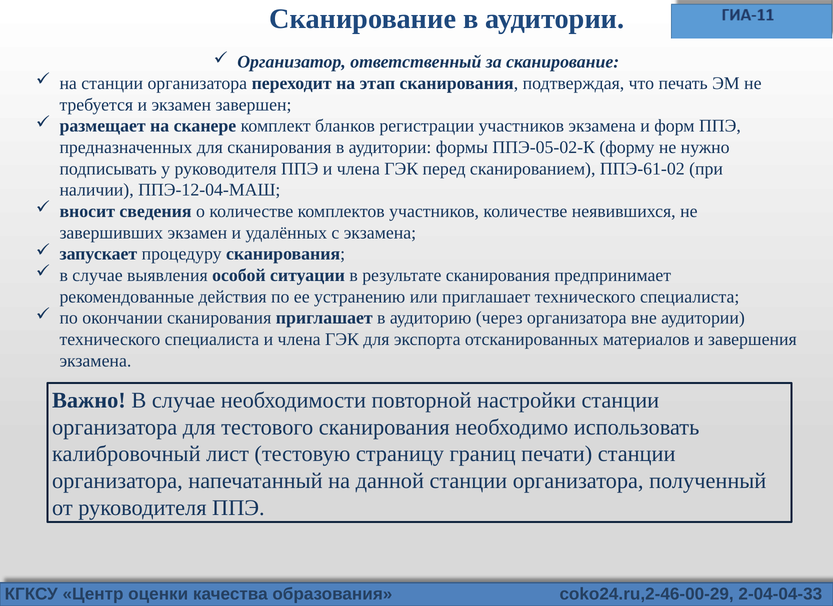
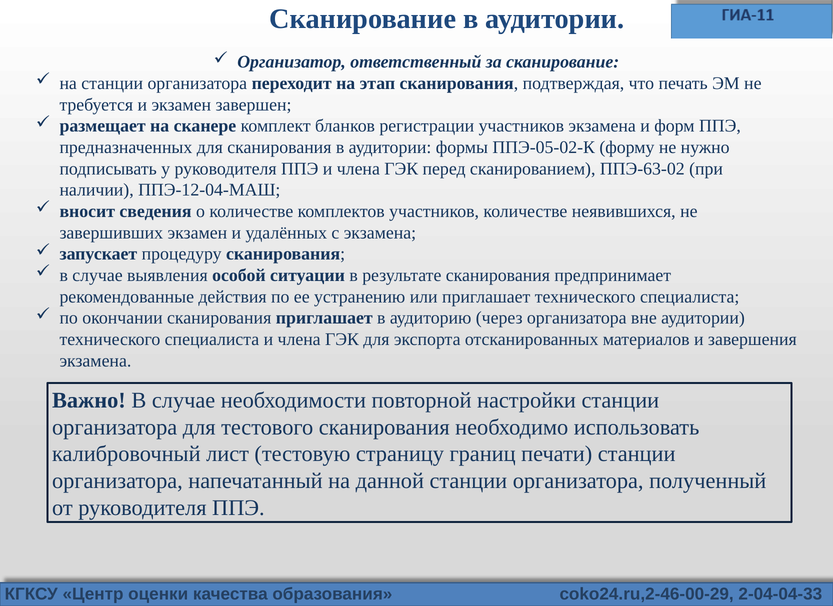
ППЭ-61-02: ППЭ-61-02 -> ППЭ-63-02 (642, 169)
